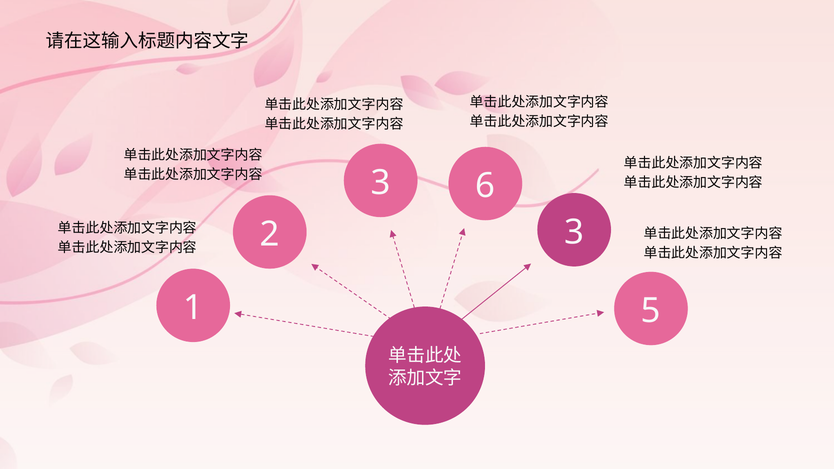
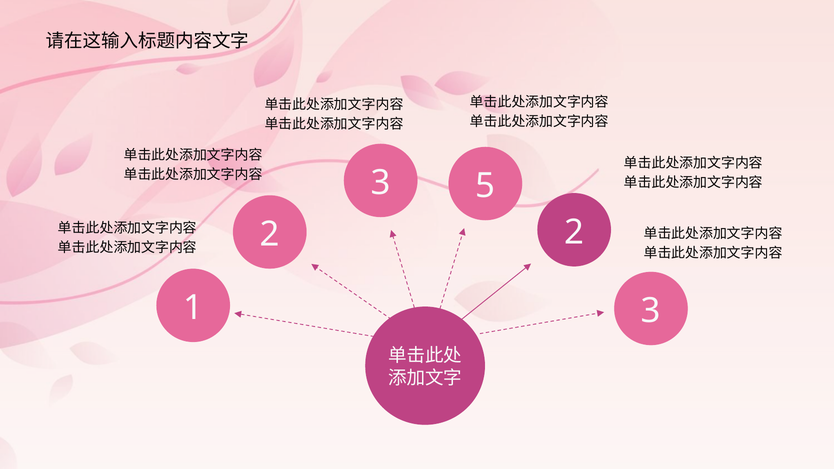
6: 6 -> 5 (485, 186)
2 3: 3 -> 2 (574, 232)
1 5: 5 -> 3 (651, 311)
